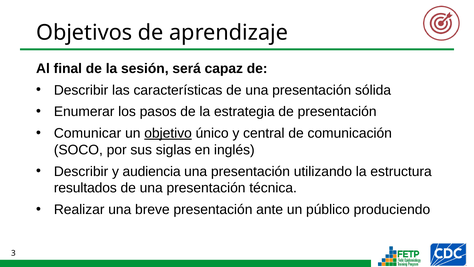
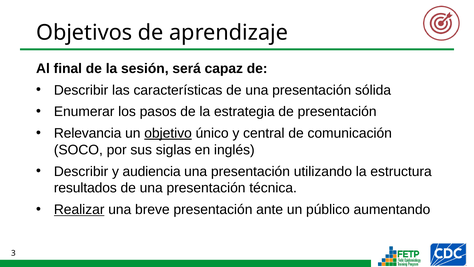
Comunicar: Comunicar -> Relevancia (88, 133)
Realizar underline: none -> present (79, 209)
produciendo: produciendo -> aumentando (392, 209)
